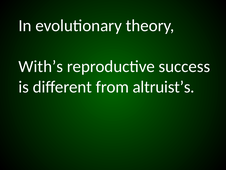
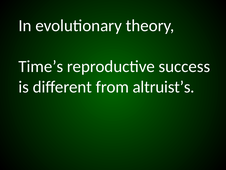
With’s: With’s -> Time’s (41, 66)
